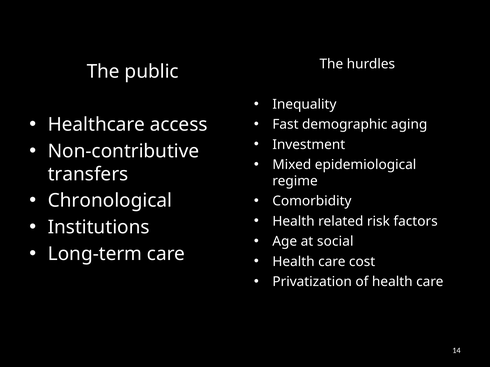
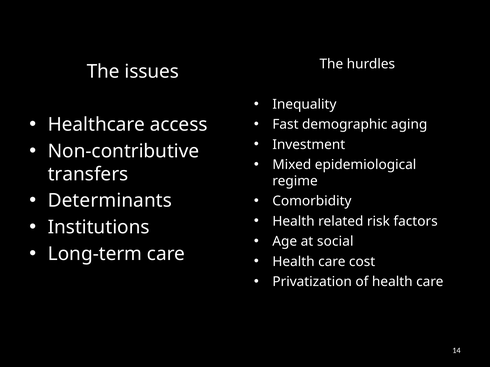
public: public -> issues (152, 72)
Chronological: Chronological -> Determinants (110, 201)
